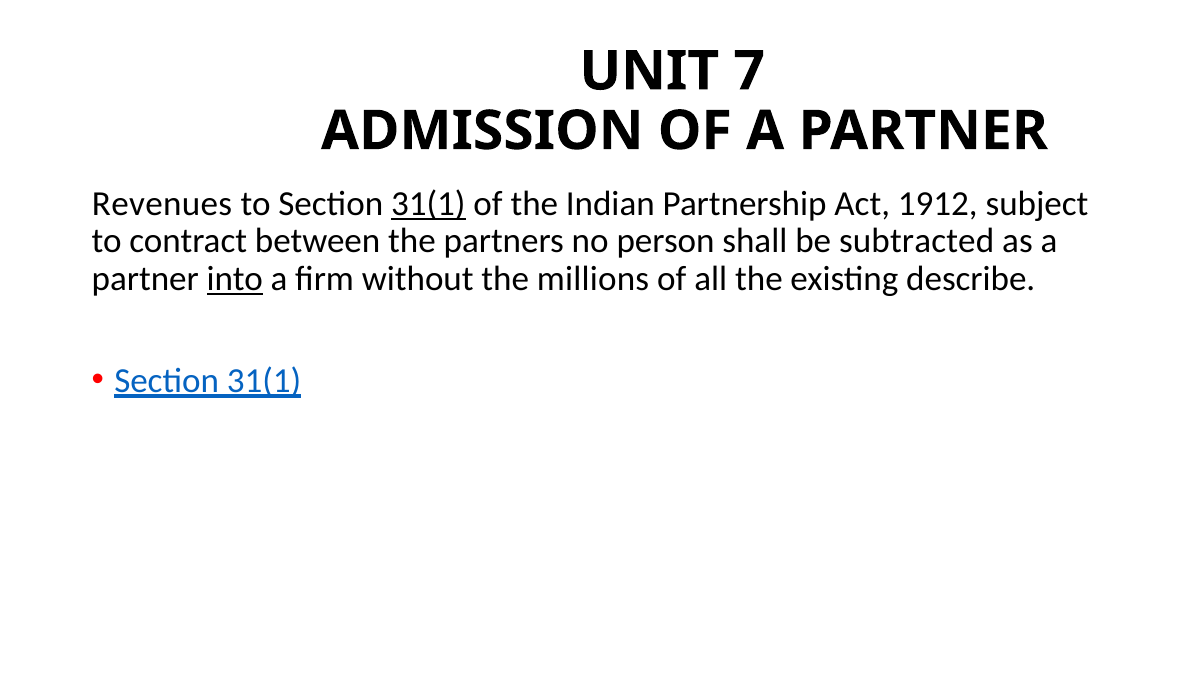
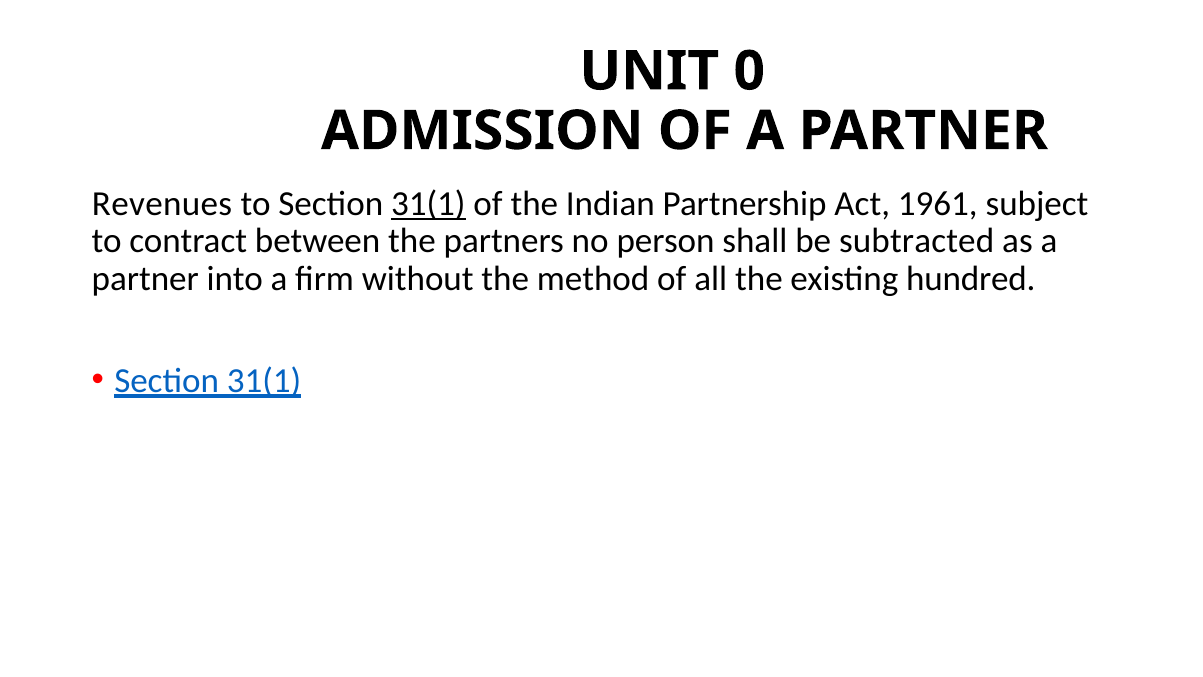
7: 7 -> 0 (749, 71)
1912: 1912 -> 1961 (938, 203)
into underline: present -> none (235, 279)
millions: millions -> method (593, 279)
describe: describe -> hundred (971, 279)
